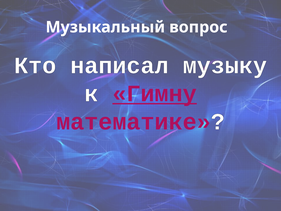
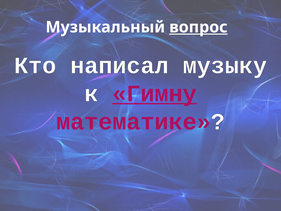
вопрос underline: none -> present (198, 27)
